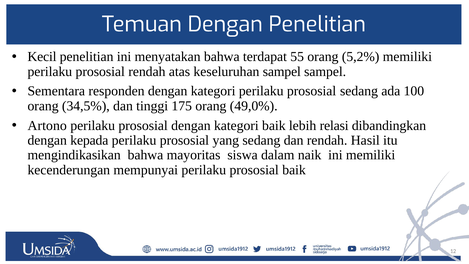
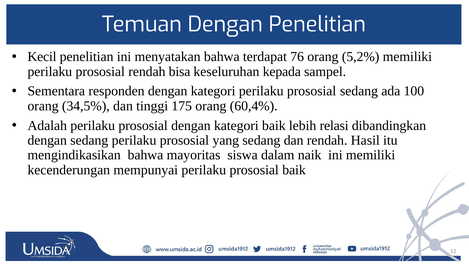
55: 55 -> 76 (297, 57)
atas: atas -> bisa (180, 71)
keseluruhan sampel: sampel -> kepada (282, 71)
49,0%: 49,0% -> 60,4% (254, 106)
Artono: Artono -> Adalah (47, 125)
dengan kepada: kepada -> sedang (89, 140)
